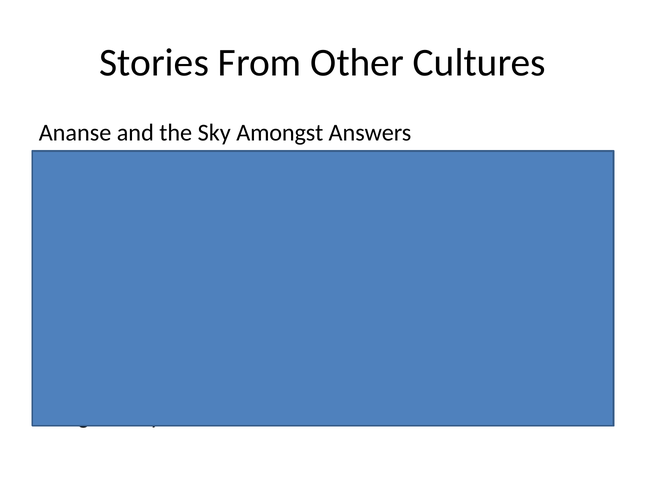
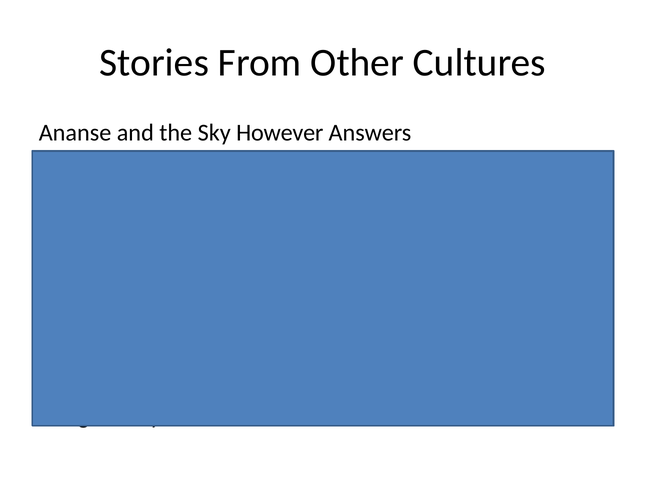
Amongst: Amongst -> However (280, 133)
